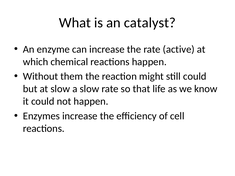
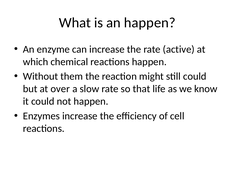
an catalyst: catalyst -> happen (150, 23)
at slow: slow -> over (60, 89)
